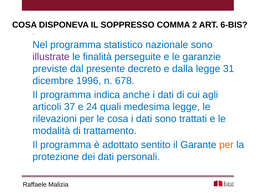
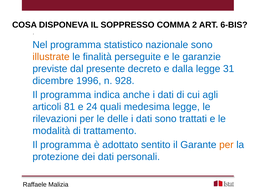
illustrate colour: purple -> orange (51, 57)
678: 678 -> 928 (125, 81)
37: 37 -> 81 (70, 107)
le cosa: cosa -> delle (118, 119)
